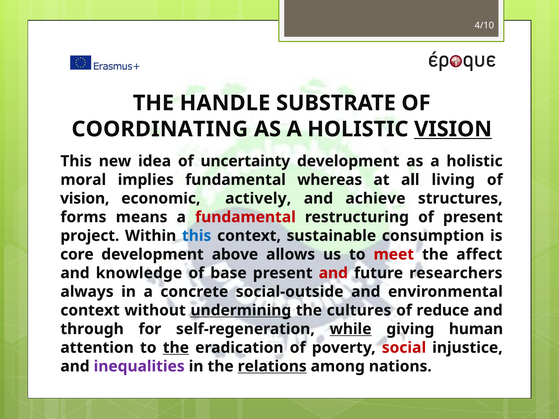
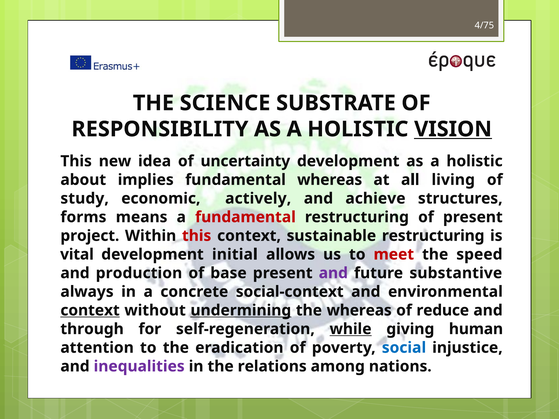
4/10: 4/10 -> 4/75 (484, 26)
HANDLE: HANDLE -> SCIENCE (225, 103)
COORDINATING: COORDINATING -> RESPONSIBILITY (160, 129)
moral: moral -> about (83, 180)
vision: vision -> study (85, 199)
this colour: blue -> red (197, 236)
sustainable consumption: consumption -> restructuring (433, 236)
core: core -> vital (77, 255)
above: above -> initial (235, 255)
affect: affect -> speed (479, 255)
knowledge: knowledge -> production (139, 273)
and colour: red -> purple (333, 273)
researchers: researchers -> substantive (456, 273)
social-outside: social-outside -> social-context (290, 292)
context underline: none -> present (90, 311)
the cultures: cultures -> whereas (359, 311)
the underline: present -> none (176, 348)
social colour: red -> blue (404, 348)
relations underline: present -> none (272, 367)
